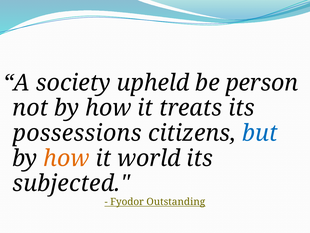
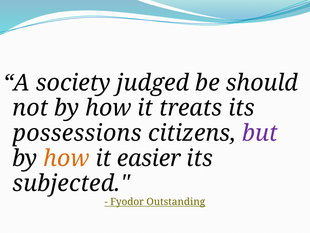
upheld: upheld -> judged (153, 83)
person: person -> should (262, 83)
but colour: blue -> purple (260, 133)
world: world -> easier (149, 158)
